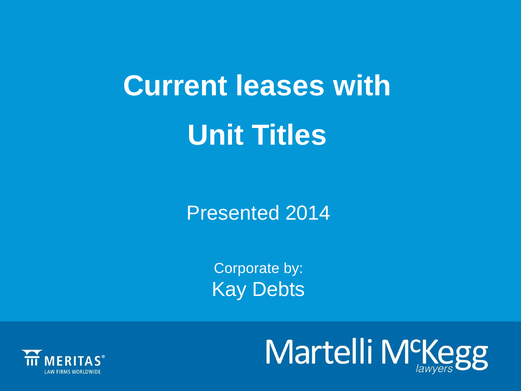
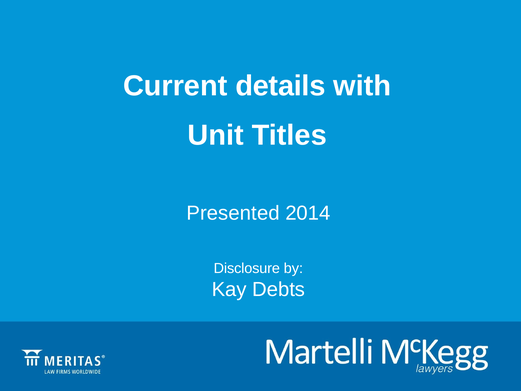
leases: leases -> details (280, 86)
Corporate: Corporate -> Disclosure (247, 268)
